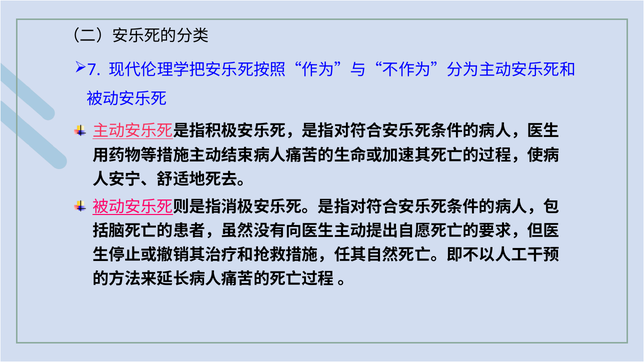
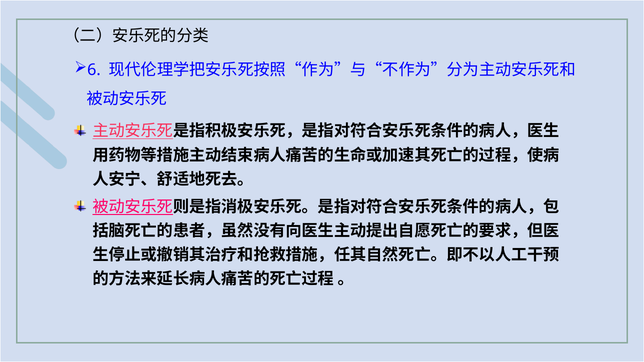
7: 7 -> 6 (94, 70)
